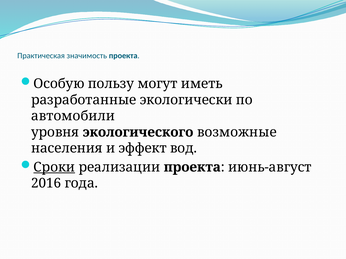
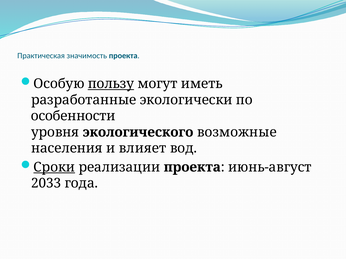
пользу underline: none -> present (111, 84)
автомобили: автомобили -> особенности (73, 116)
эффект: эффект -> влияет (143, 149)
2016: 2016 -> 2033 (46, 184)
